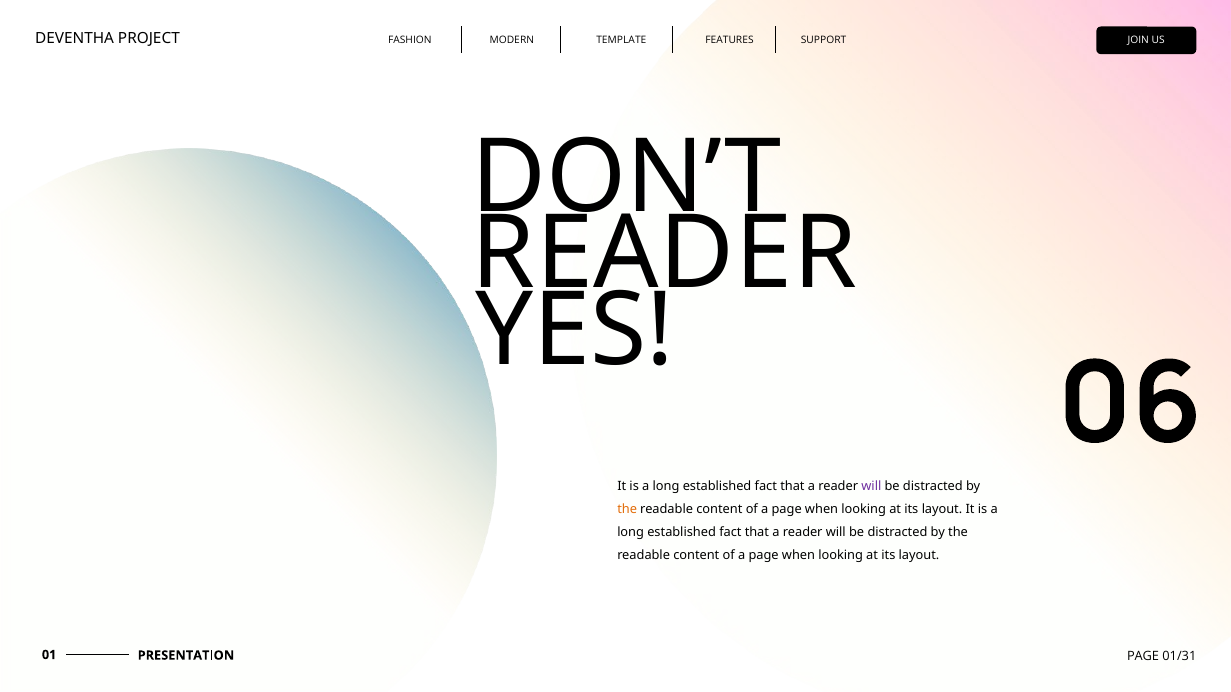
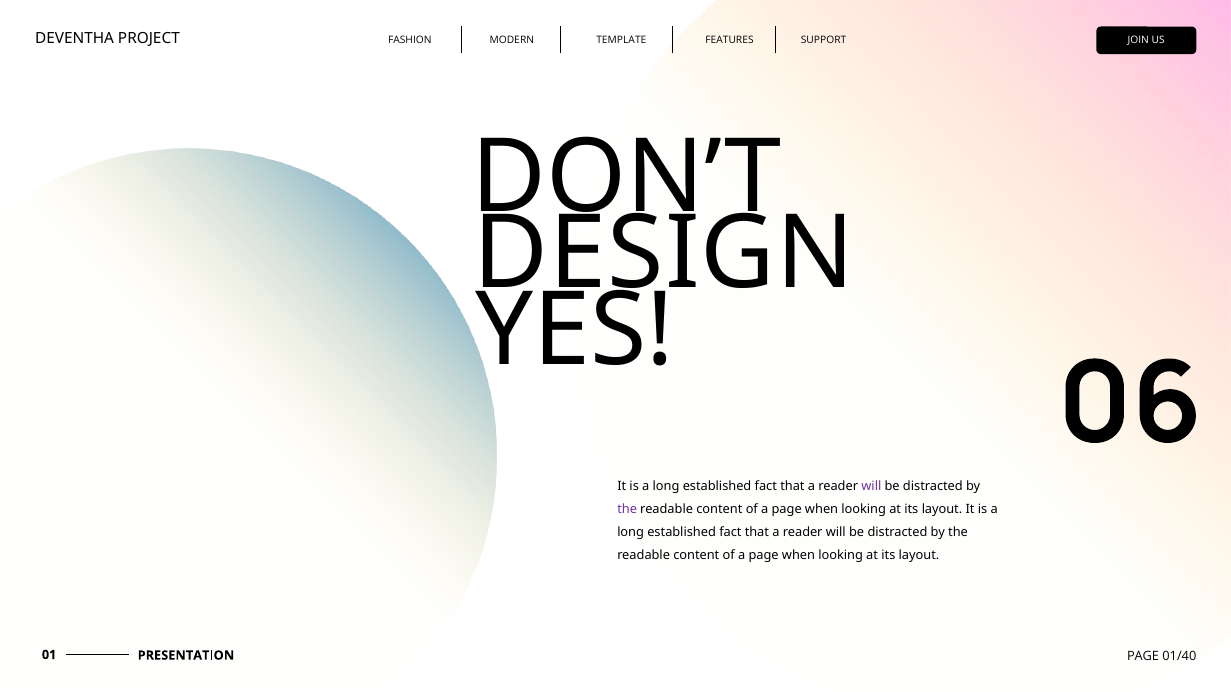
READER: READER -> DESIGN (664, 254)
the colour: orange -> purple (627, 510)
01/31: 01/31 -> 01/40 (1179, 657)
